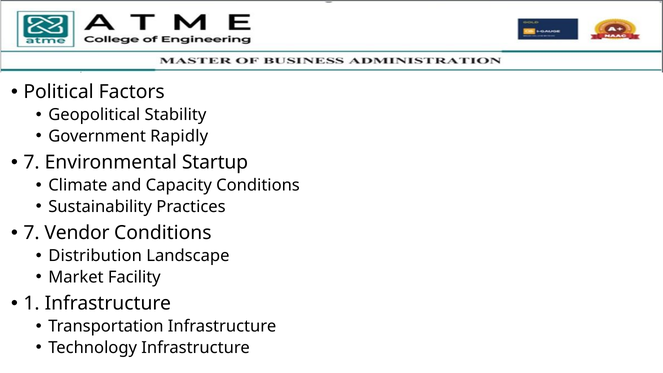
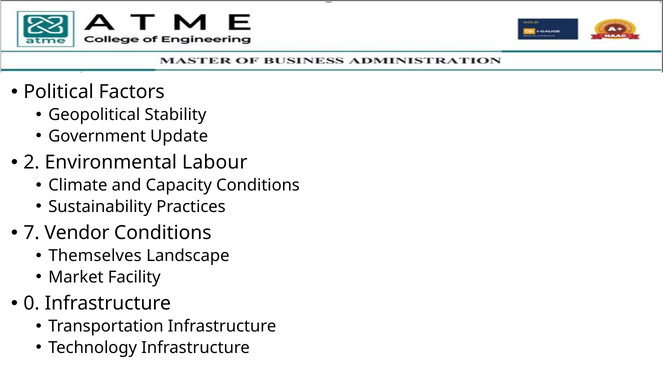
Rapidly: Rapidly -> Update (179, 136)
7: 7 -> 2 (32, 162)
Startup: Startup -> Labour (215, 162)
Distribution: Distribution -> Themselves (95, 256)
1: 1 -> 0 (32, 303)
